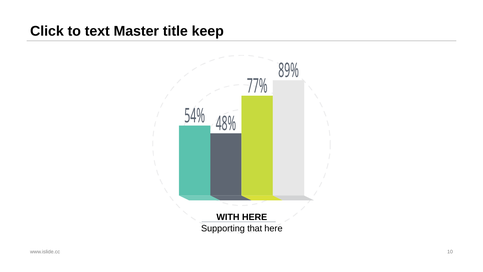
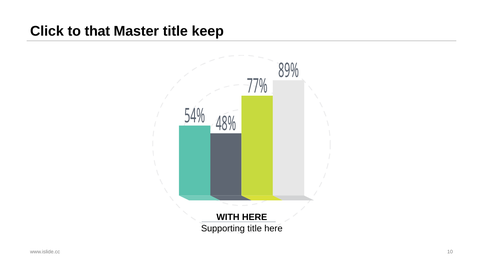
text: text -> that (97, 31)
Supporting that: that -> title (255, 228)
